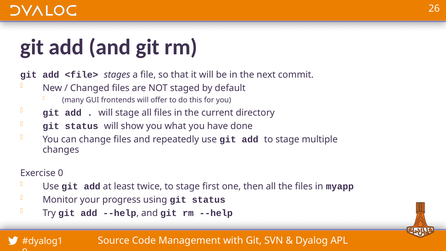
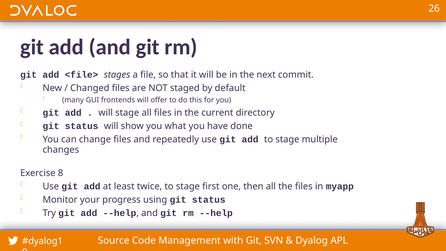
0: 0 -> 8 (61, 173)
